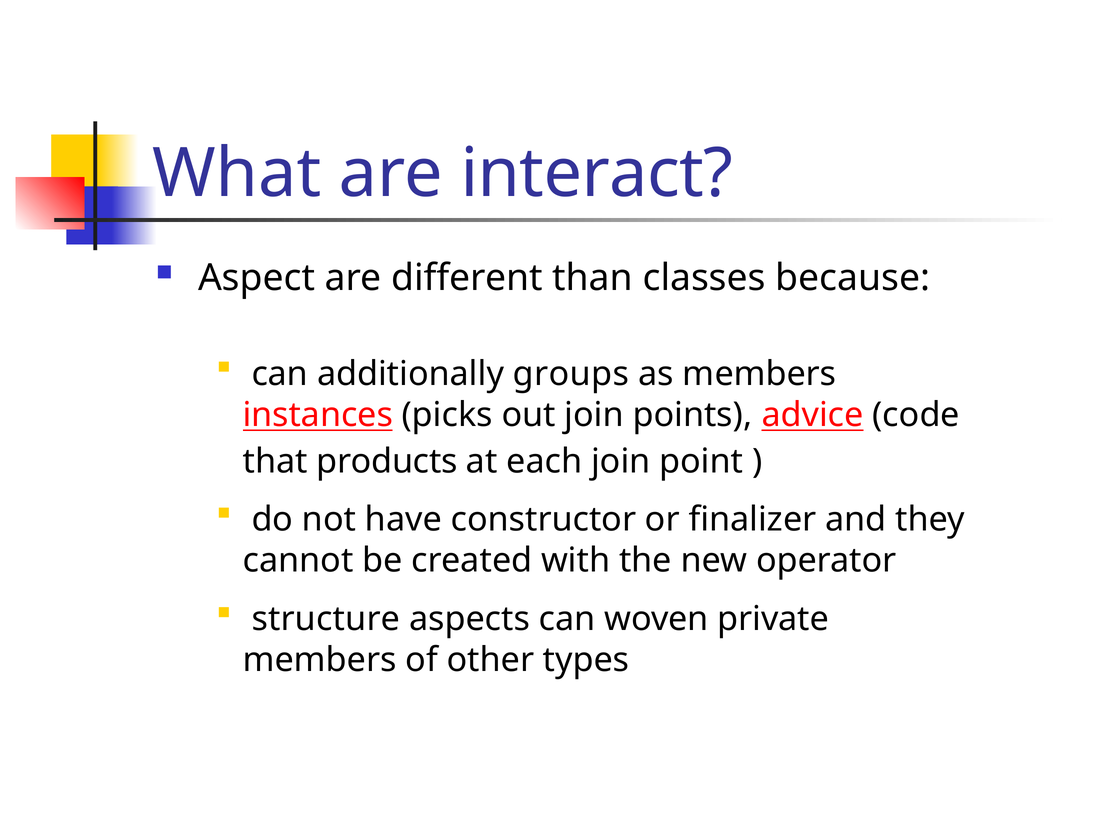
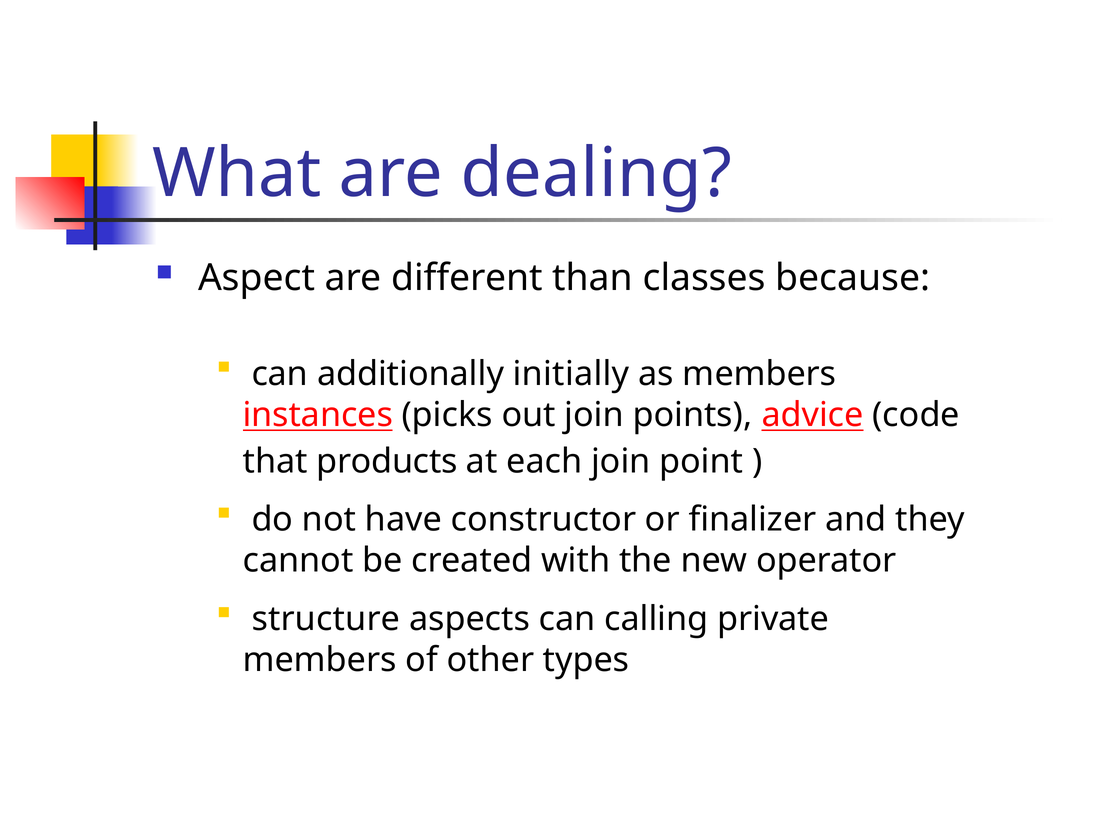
interact: interact -> dealing (596, 174)
groups: groups -> initially (571, 374)
woven: woven -> calling (656, 619)
